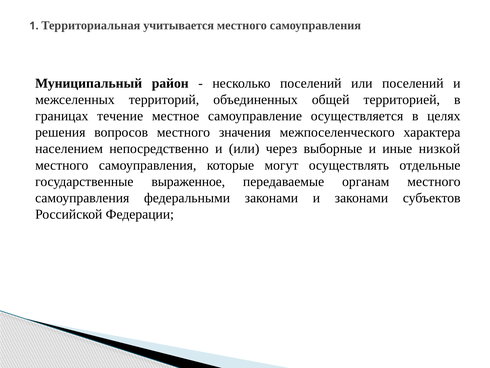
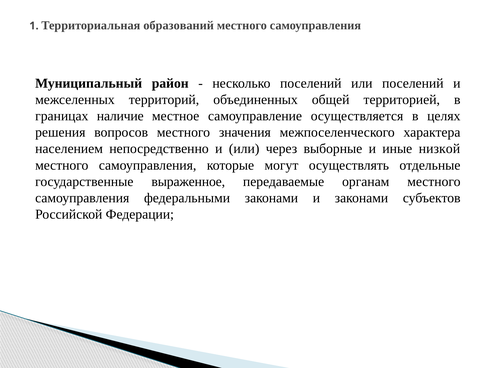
учитывается: учитывается -> образований (179, 25)
течение: течение -> наличие (120, 116)
